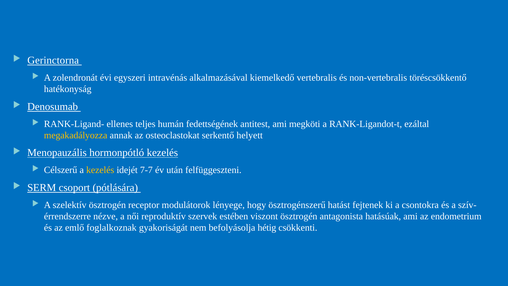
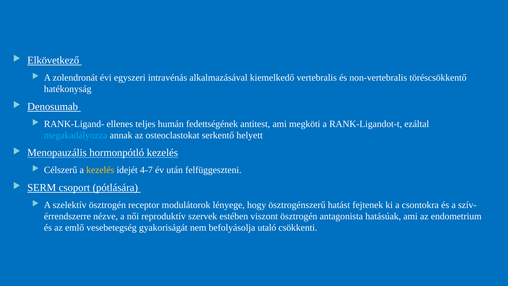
Gerinctorna: Gerinctorna -> Elkövetkező (53, 60)
megakadályozza colour: yellow -> light blue (76, 135)
7-7: 7-7 -> 4-7 (146, 170)
foglalkoznak: foglalkoznak -> vesebetegség (112, 228)
hétig: hétig -> utaló (267, 228)
